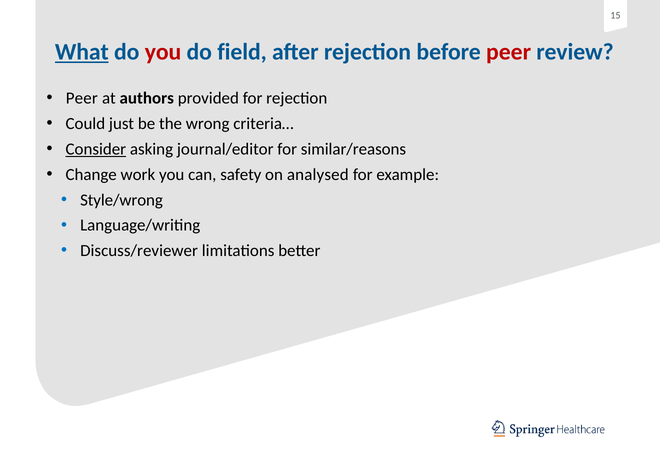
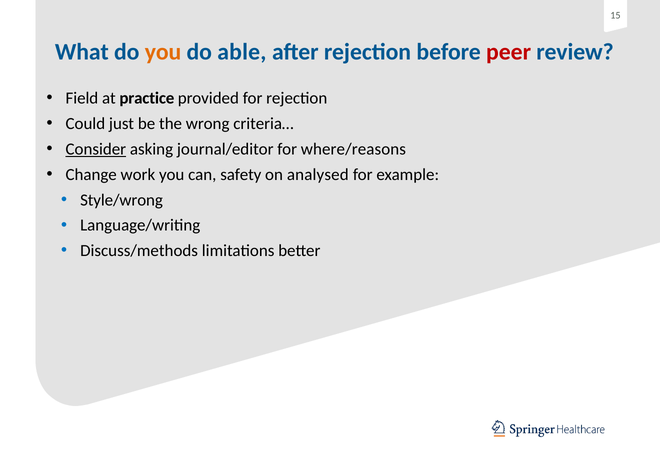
What underline: present -> none (82, 52)
you colour: red -> orange (163, 52)
field: field -> able (242, 52)
Peer: Peer -> Field (82, 98)
authors: authors -> practice (147, 98)
similar/reasons: similar/reasons -> where/reasons (353, 149)
Discuss/reviewer: Discuss/reviewer -> Discuss/methods (139, 251)
